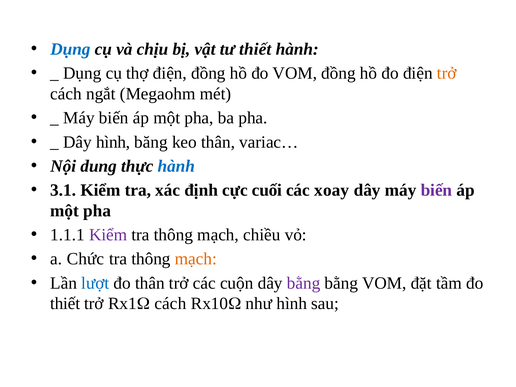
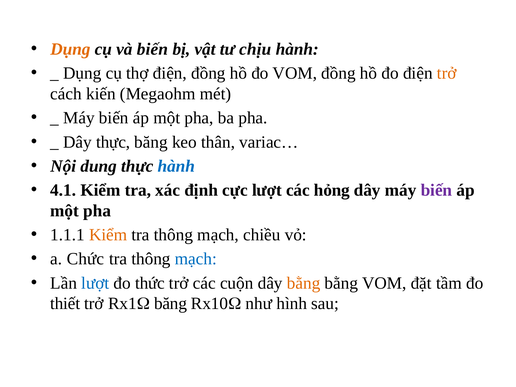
Dụng colour: blue -> orange (70, 49)
và chịu: chịu -> biến (152, 49)
tư thiết: thiết -> chịu (255, 49)
ngắt: ngắt -> kiến (101, 94)
Dây hình: hình -> thực (113, 142)
3.1: 3.1 -> 4.1 (63, 190)
cực cuối: cuối -> lượt (267, 190)
xoay: xoay -> hỏng (332, 190)
Kiểm colour: purple -> orange (108, 235)
mạch colour: orange -> blue (196, 259)
đo thân: thân -> thức (150, 283)
bằng colour: purple -> orange (304, 283)
cách: cách -> băng (171, 304)
